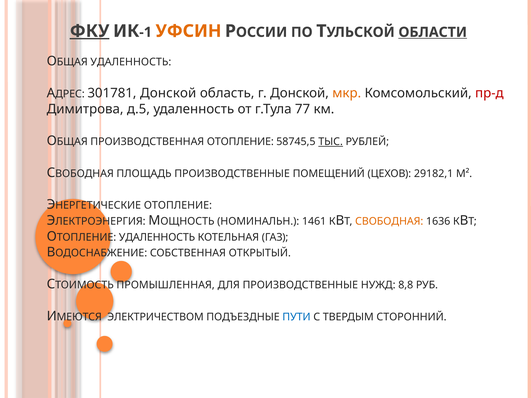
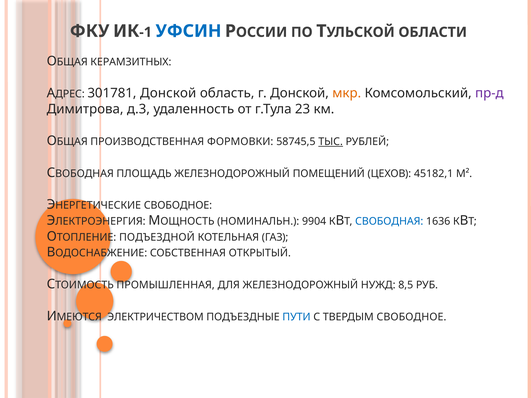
ФКУ underline: present -> none (90, 31)
УФСИН colour: orange -> blue (188, 31)
ОБЛАСТИ underline: present -> none (433, 32)
УДАЛЕННОСТЬ: УДАЛЕННОСТЬ -> КЕРАМЗИТНЫХ (131, 62)
пр-д colour: red -> purple (489, 93)
д.5: д.5 -> д.3 (138, 109)
77: 77 -> 23 (303, 109)
ПРОИЗВОДСТВЕННАЯ ОТОПЛЕНИЕ: ОТОПЛЕНИЕ -> ФОРМОВКИ (240, 142)
ПЛОЩАДЬ ПРОИЗВОДСТВЕННЫЕ: ПРОИЗВОДСТВЕННЫЕ -> ЖЕЛЕЗНОДОРОЖНЫЙ (232, 174)
29182,1: 29182,1 -> 45182,1 (434, 174)
ОТОПЛЕНИЕ: ОТОПЛЕНИЕ -> СВОБОДНОЕ (178, 206)
1461: 1461 -> 9904 (314, 221)
СВОБОДНАЯ colour: orange -> blue (389, 221)
УДАЛЕННОСТЬ: УДАЛЕННОСТЬ -> ПОДЪЕЗДНОЙ (157, 237)
ДЛЯ ПРОИЗВОДСТВЕННЫЕ: ПРОИЗВОДСТВЕННЫЕ -> ЖЕЛЕЗНОДОРОЖНЫЙ (300, 285)
8,8: 8,8 -> 8,5 (406, 285)
ТВЕРДЫМ СТОРОННИЙ: СТОРОННИЙ -> СВОБОДНОЕ (411, 317)
